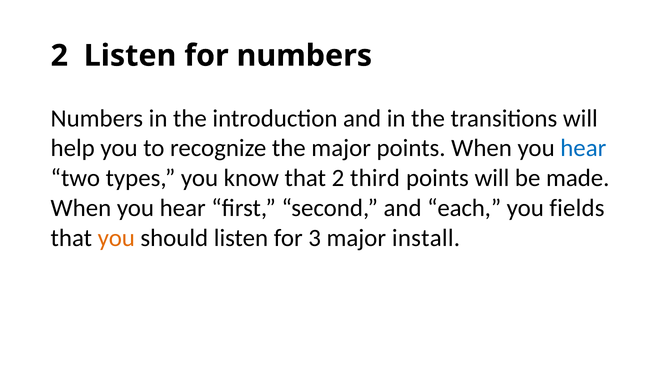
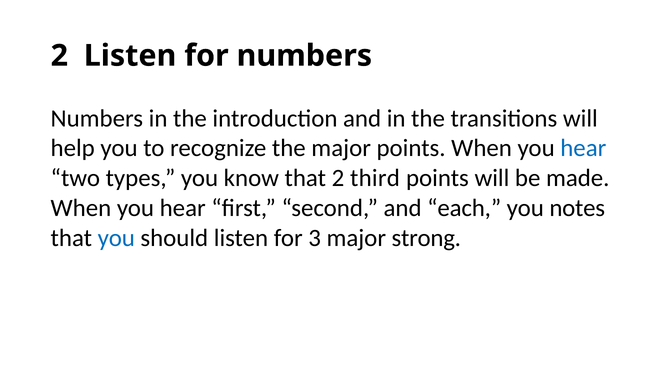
fields: fields -> notes (577, 208)
you colour: orange -> blue (116, 238)
install: install -> strong (426, 238)
